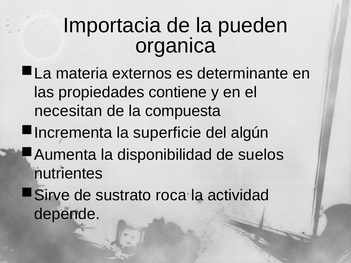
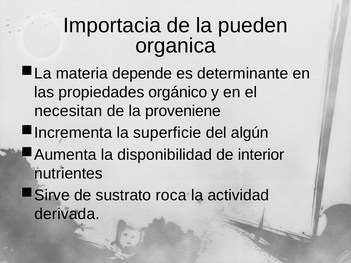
externos: externos -> depende (142, 74)
contiene: contiene -> orgánico (178, 92)
compuesta: compuesta -> proveniene (183, 111)
suelos: suelos -> interior (261, 155)
depende: depende -> derivada (67, 214)
